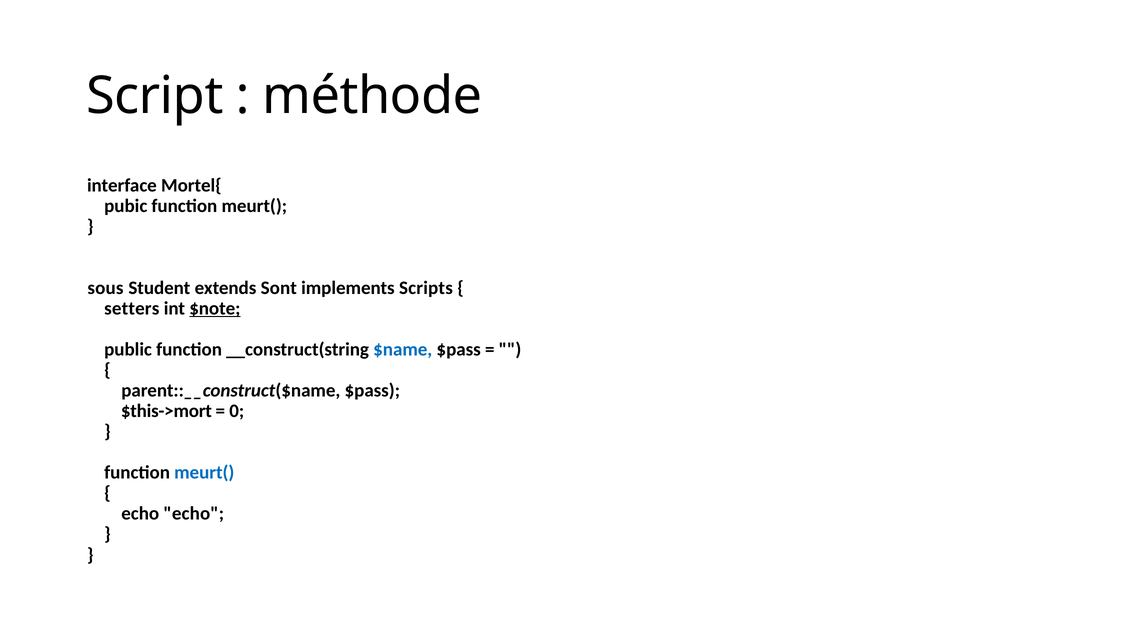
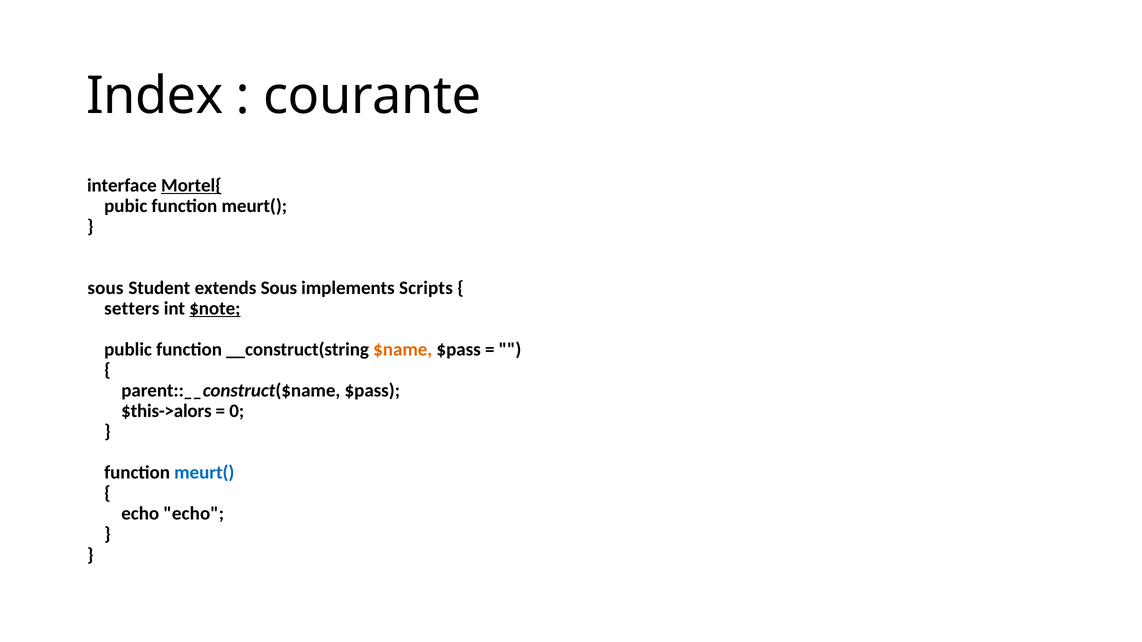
Script: Script -> Index (155, 96)
méthode: méthode -> courante (372, 96)
Mortel{ underline: none -> present (191, 185)
extends Sont: Sont -> Sous (279, 288)
$name colour: blue -> orange (403, 350)
$this->mort: $this->mort -> $this->alors (166, 411)
